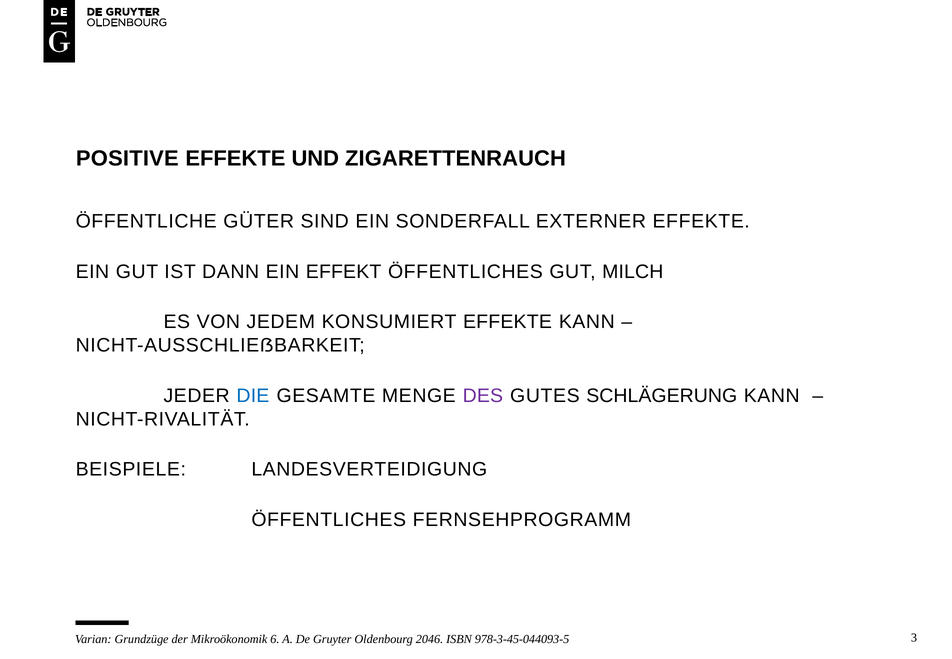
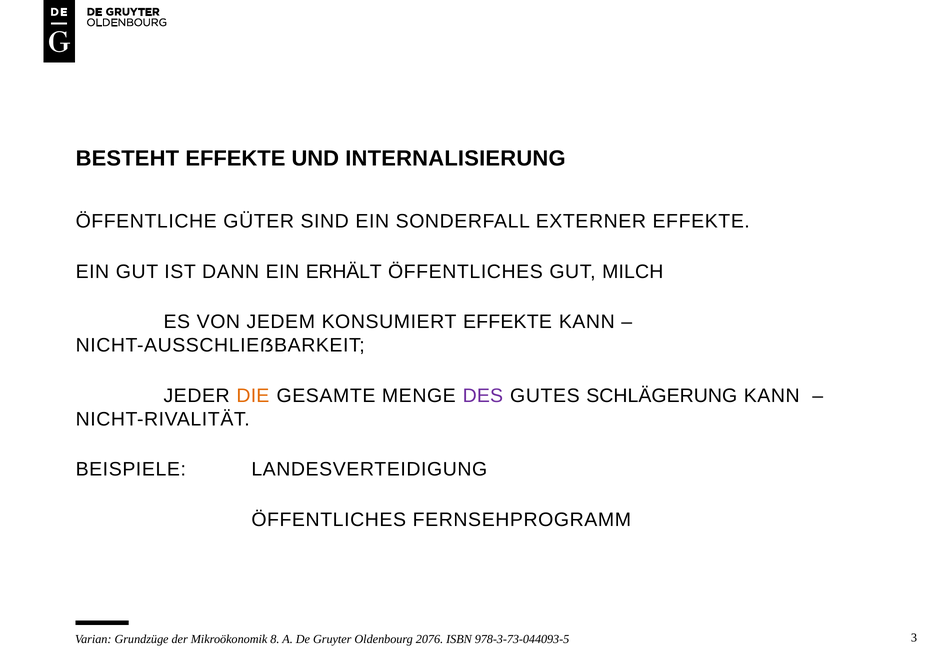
POSITIVE: POSITIVE -> BESTEHT (127, 159)
ZIGARETTENRAUCH: ZIGARETTENRAUCH -> INTERNALISIERUNG (455, 159)
EFFEKT: EFFEKT -> ERHÄLT (344, 272)
DIE colour: blue -> orange (253, 396)
6: 6 -> 8 (275, 639)
2046: 2046 -> 2076 (429, 639)
978-3-45-044093-5: 978-3-45-044093-5 -> 978-3-73-044093-5 (522, 639)
